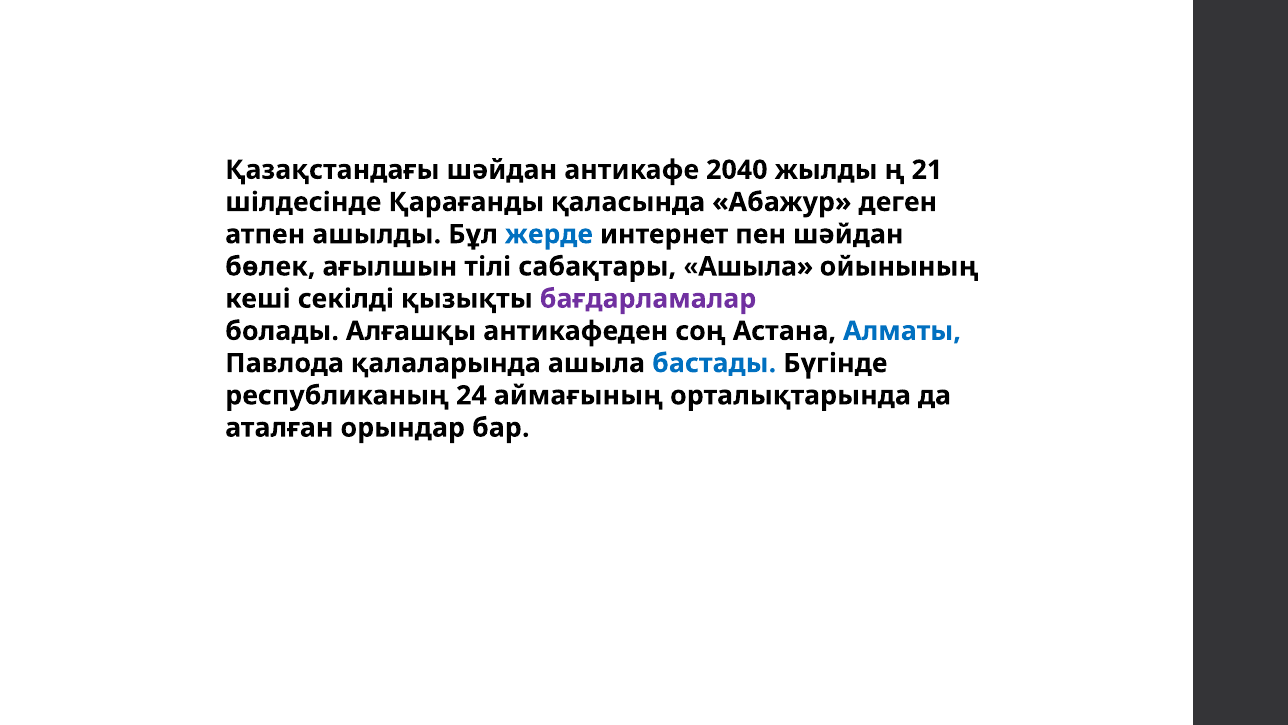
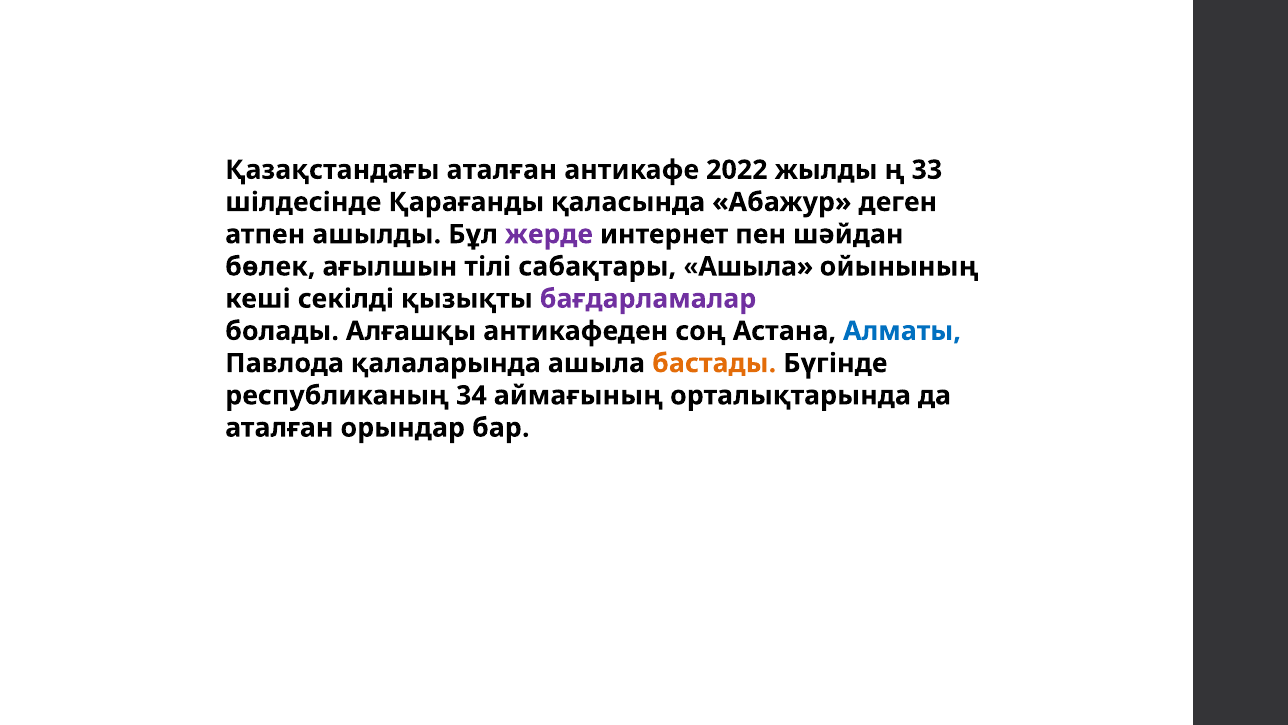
Қазақстандағы шәйдан: шәйдан -> аталған (502, 170)
2040: 2040 -> 2022 (737, 170)
21: 21 -> 33 (927, 170)
жерде colour: blue -> purple (549, 234)
бастады colour: blue -> orange (714, 363)
24: 24 -> 34 (471, 395)
